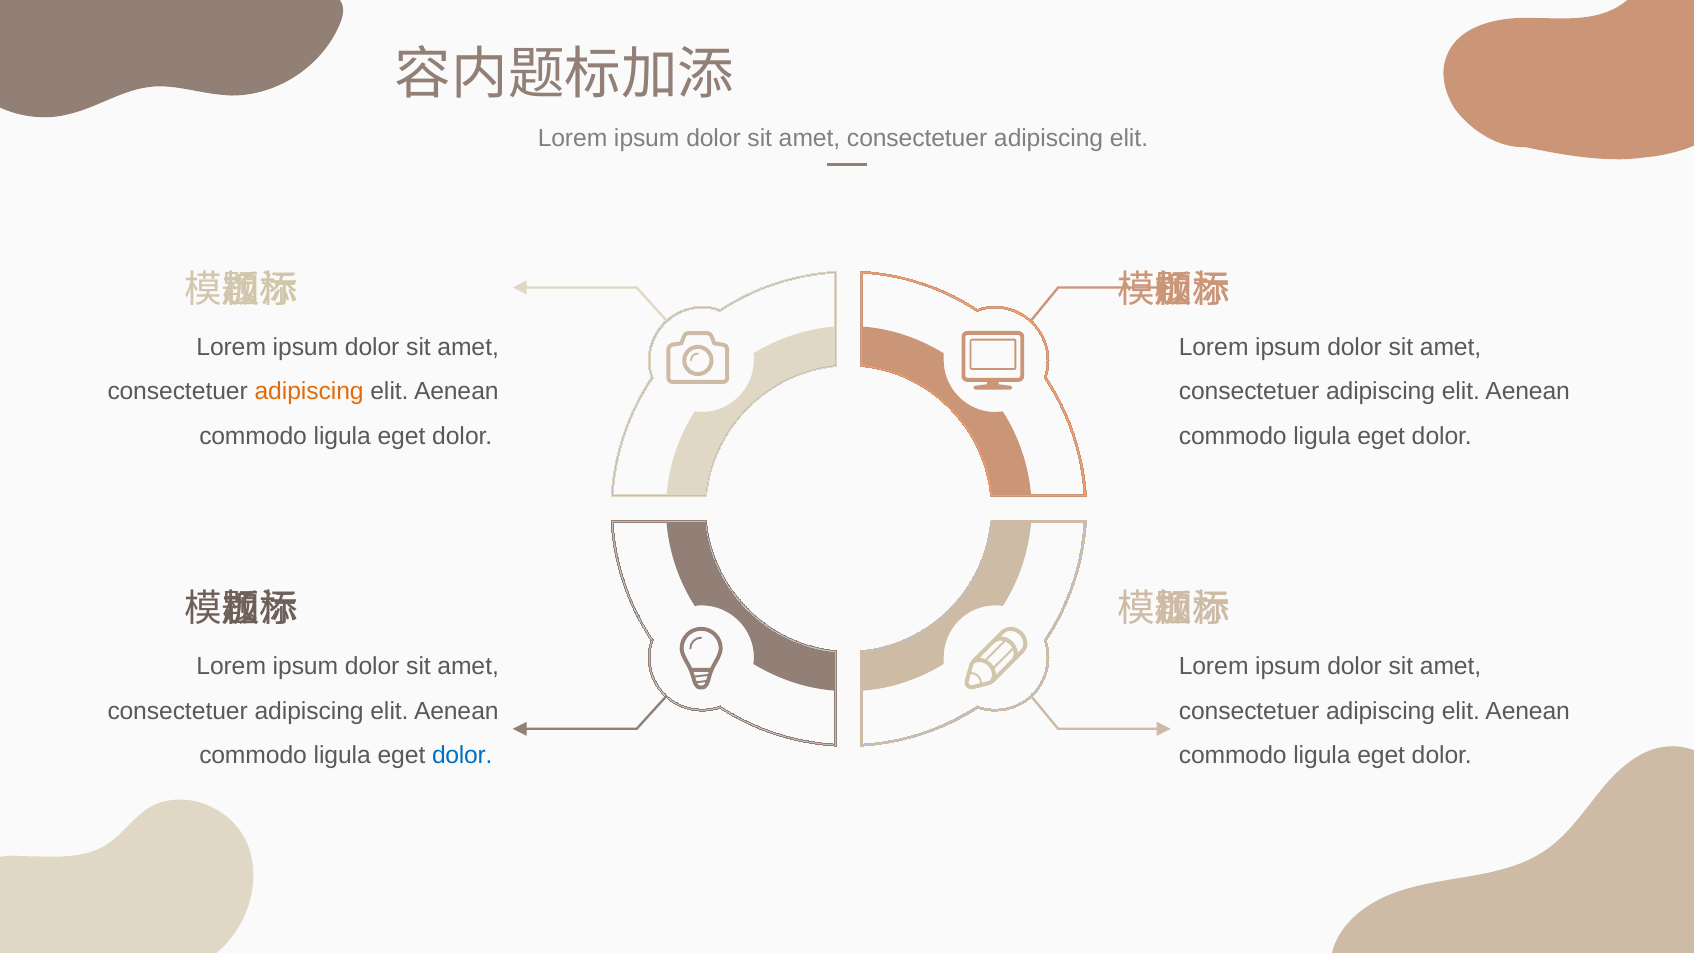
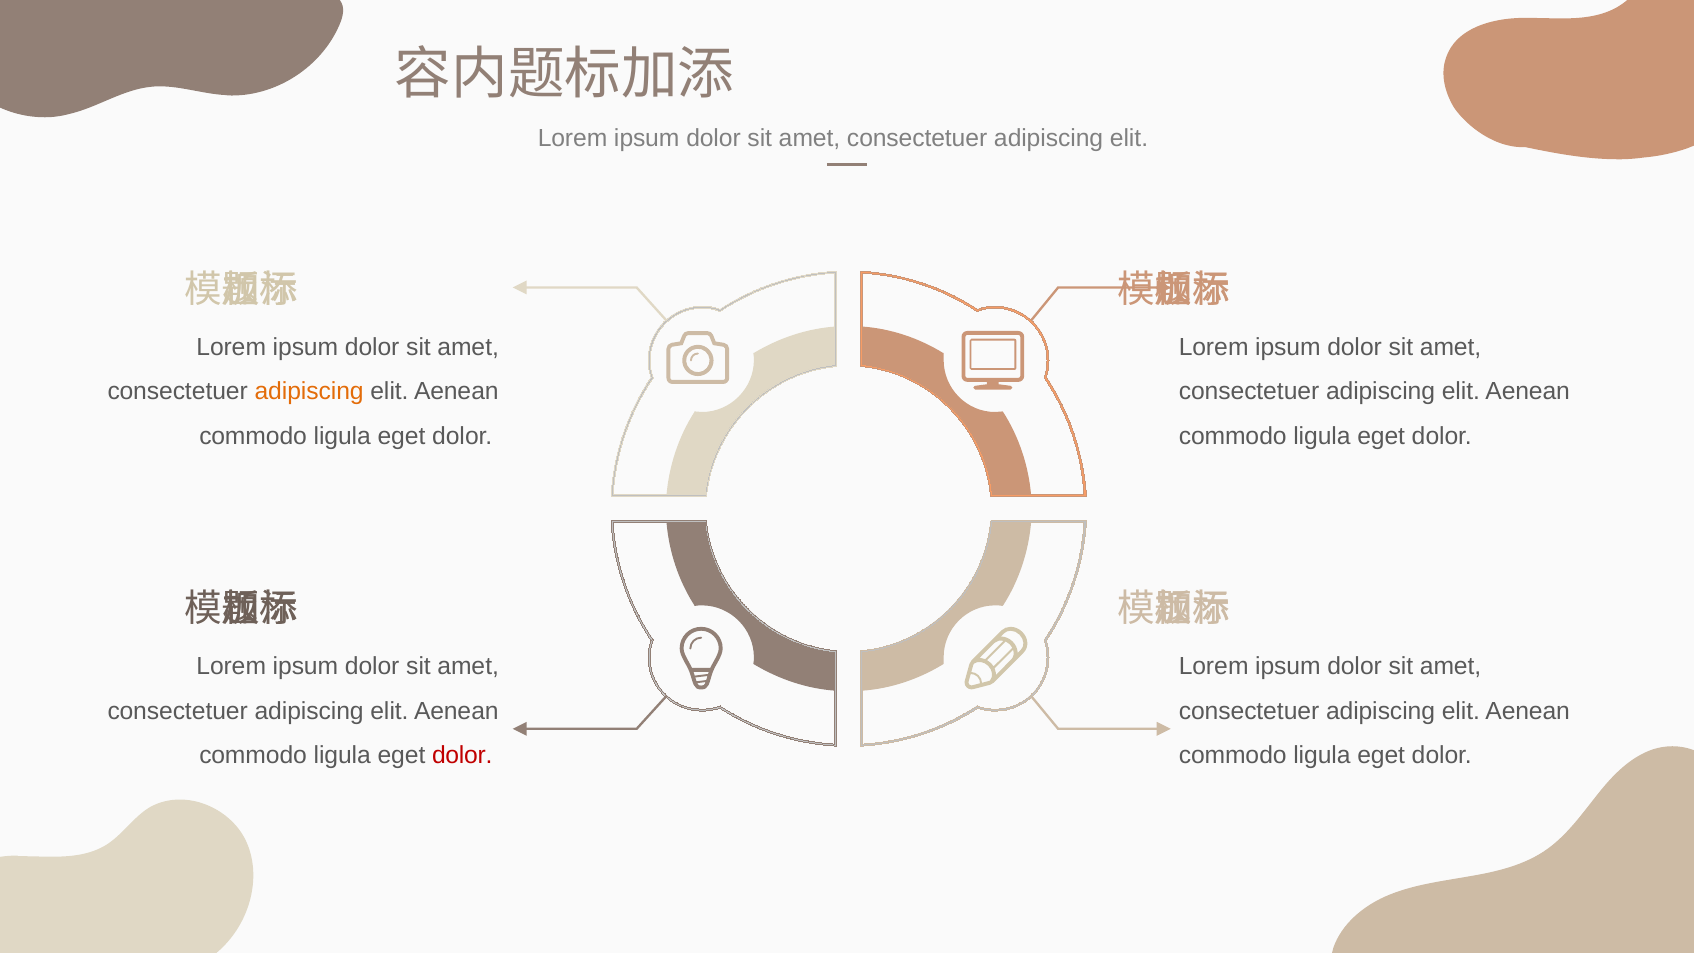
dolor colour: blue -> red (462, 755)
